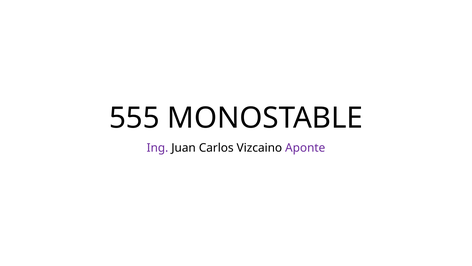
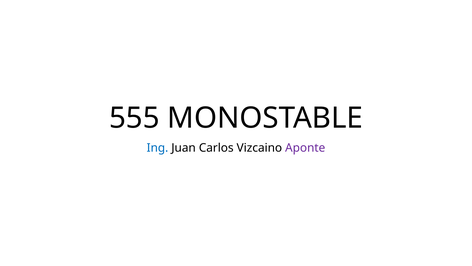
Ing colour: purple -> blue (157, 148)
